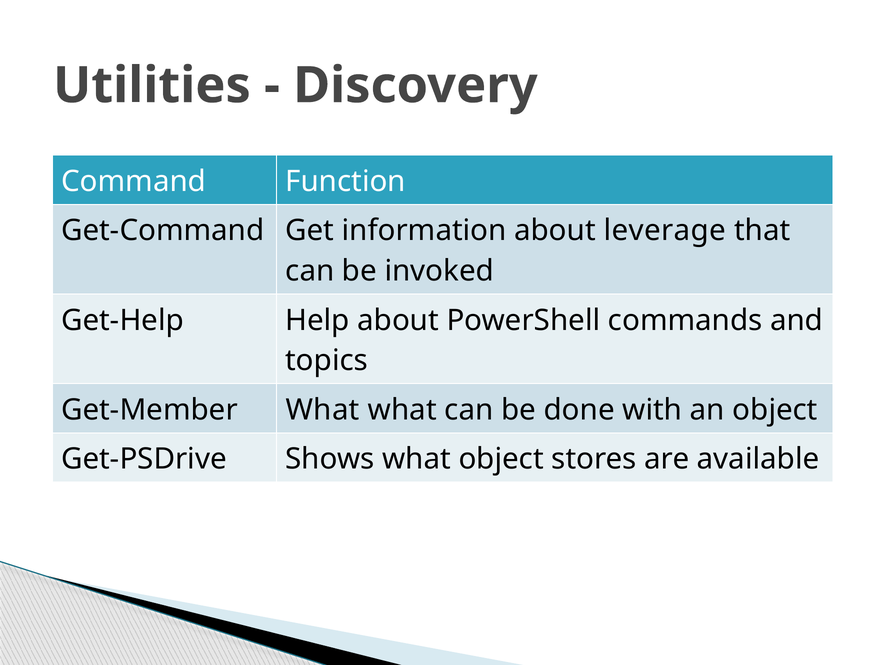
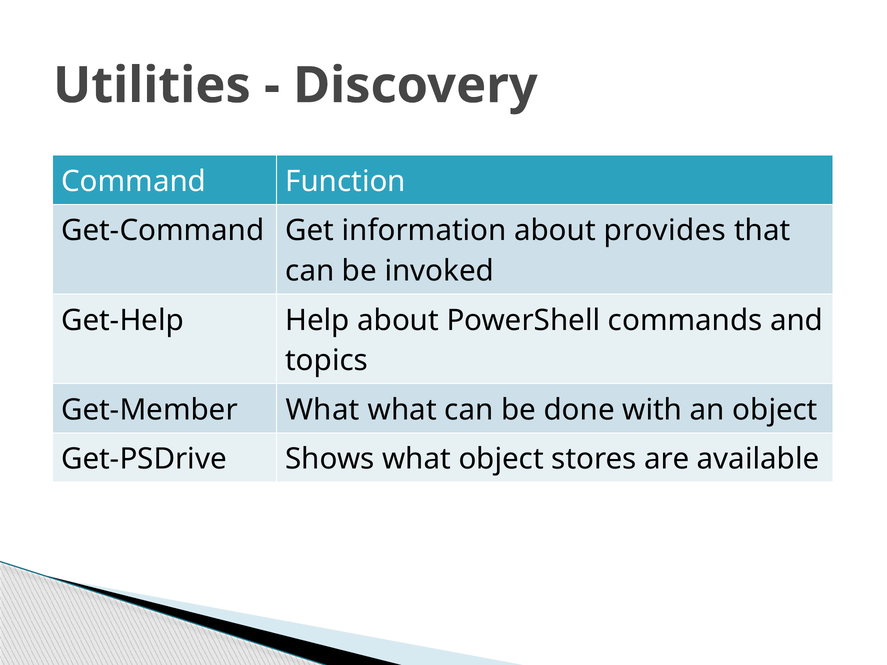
leverage: leverage -> provides (665, 231)
